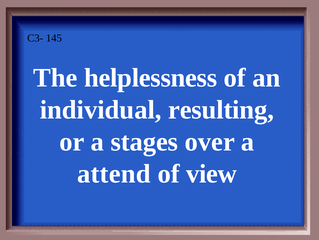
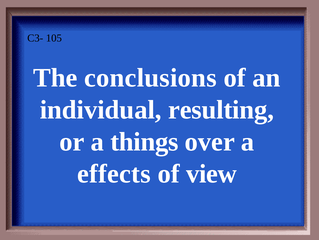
145: 145 -> 105 (54, 38)
helplessness: helplessness -> conclusions (150, 78)
stages: stages -> things (144, 141)
attend: attend -> effects (114, 173)
